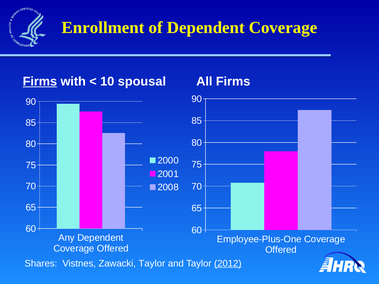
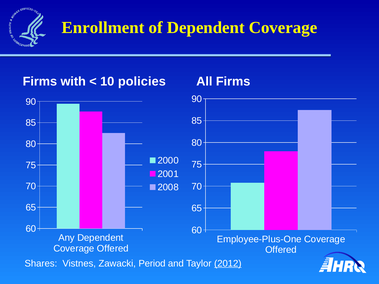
Firms underline: present -> none (40, 82)
spousal: spousal -> policies (142, 82)
Zawacki Taylor: Taylor -> Period (152, 264)
